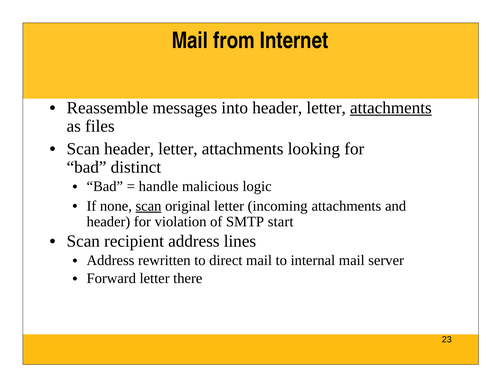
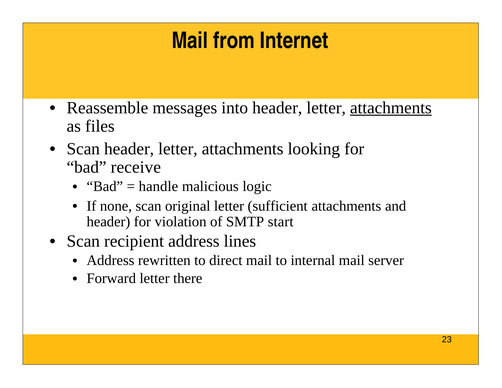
distinct: distinct -> receive (136, 167)
scan underline: present -> none (148, 206)
incoming: incoming -> sufficient (278, 206)
